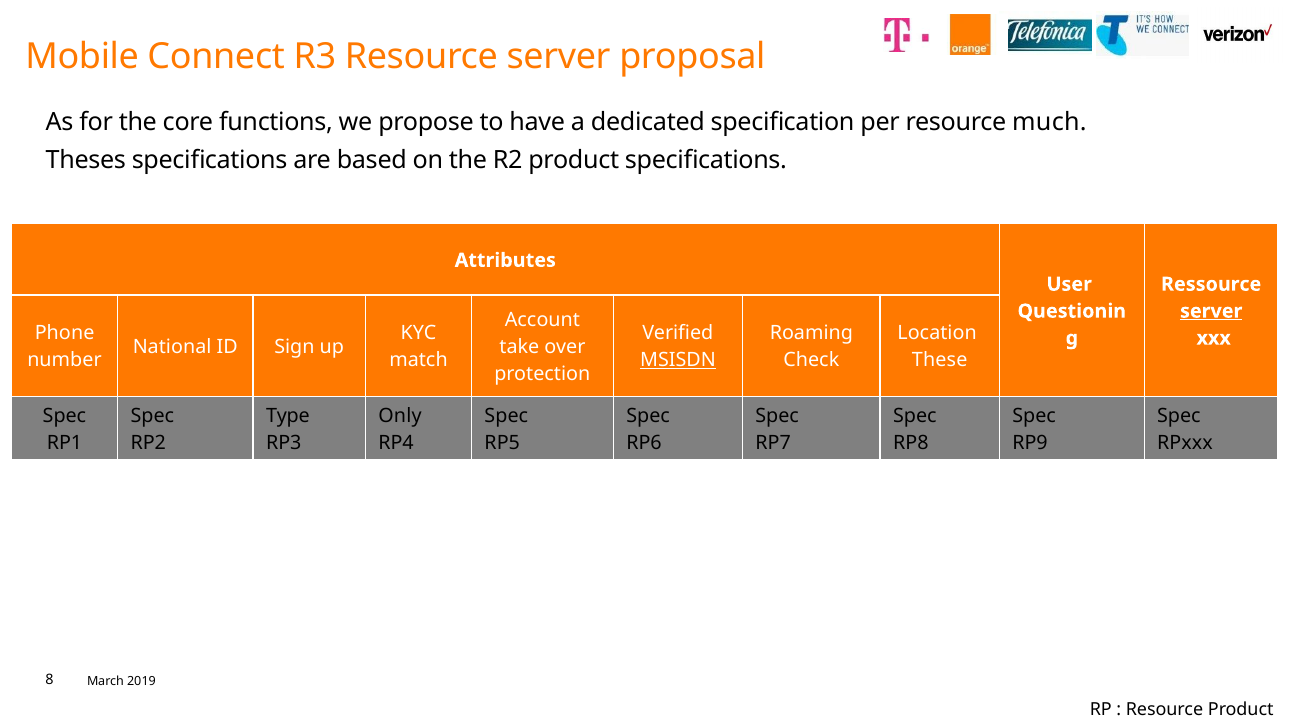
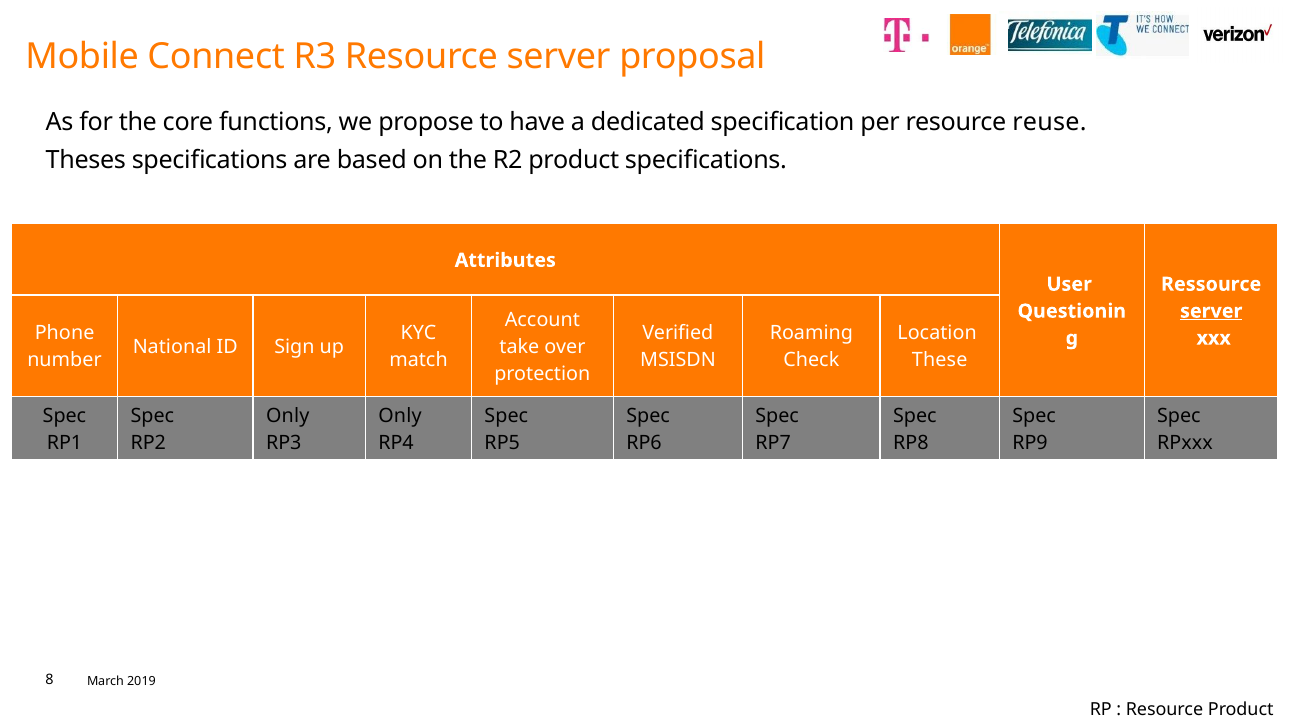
much: much -> reuse (1049, 122)
MSISDN underline: present -> none (678, 360)
Type: Type -> Only (288, 416)
